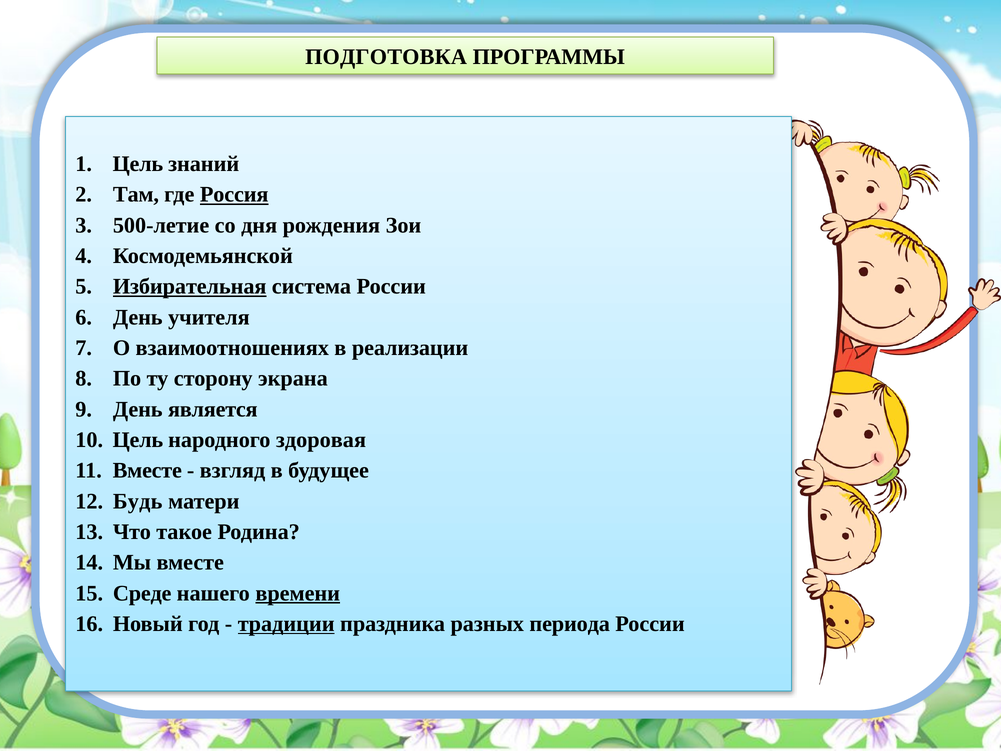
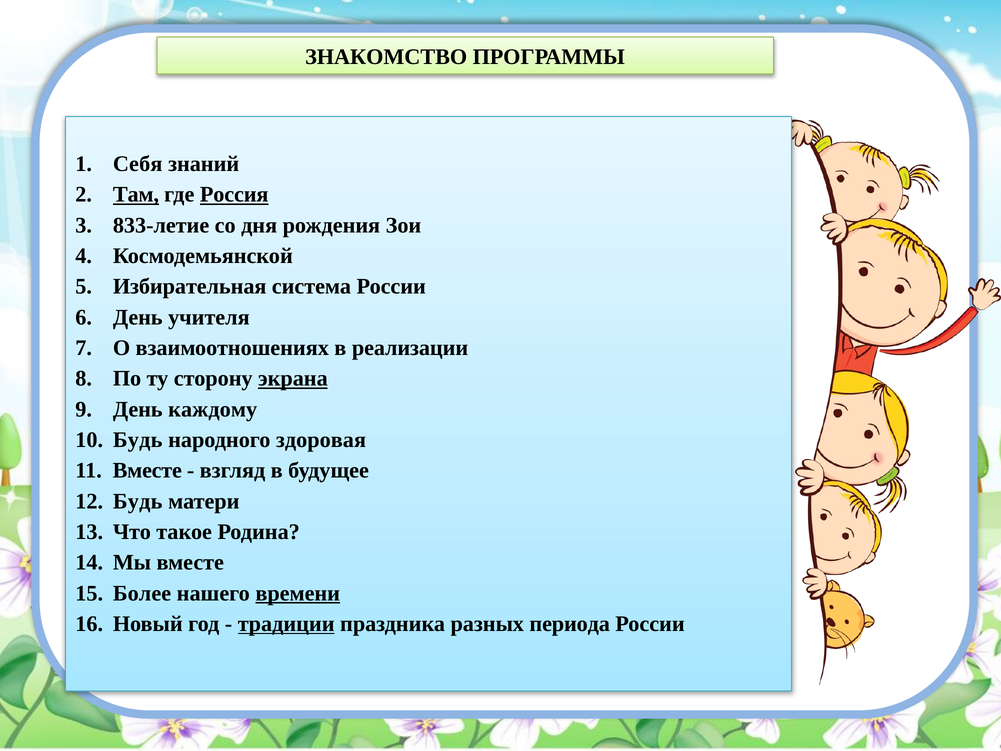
ПОДГОТОВКА: ПОДГОТОВКА -> ЗНАКОМСТВО (386, 57)
Цель: Цель -> Себя (138, 164)
Там underline: none -> present (136, 194)
500-летие: 500-летие -> 833-летие (161, 225)
Избирательная underline: present -> none (190, 286)
экрана underline: none -> present (293, 378)
является: является -> каждому (213, 409)
Цель: Цель -> Будь (138, 440)
Среде: Среде -> Более (142, 593)
